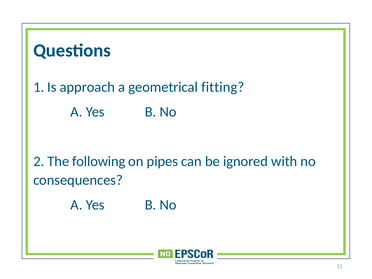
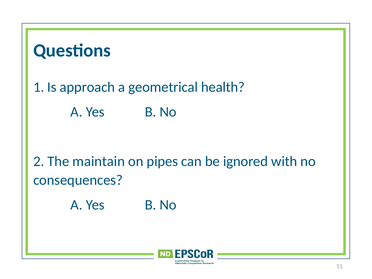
fitting: fitting -> health (223, 87)
following: following -> maintain (99, 161)
